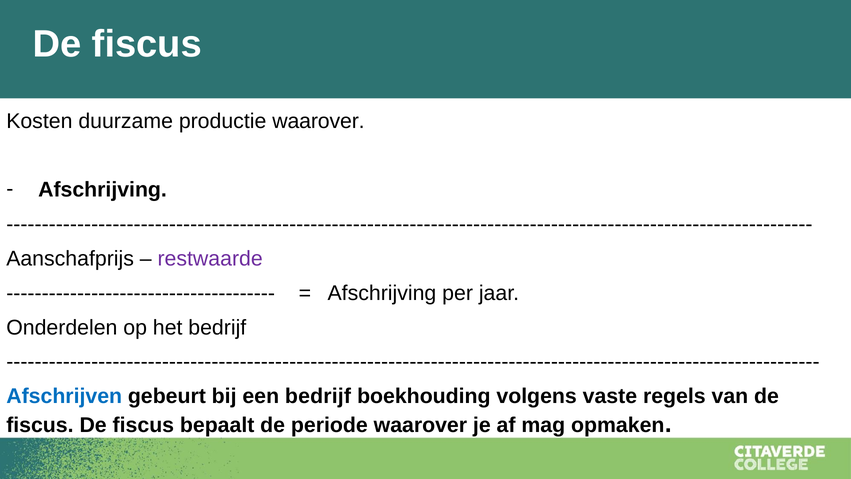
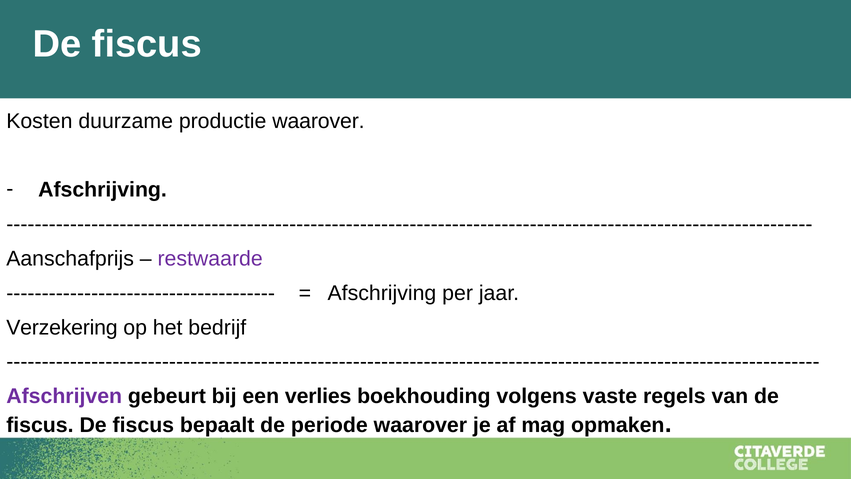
Onderdelen: Onderdelen -> Verzekering (62, 327)
Afschrijven colour: blue -> purple (64, 396)
een bedrijf: bedrijf -> verlies (318, 396)
